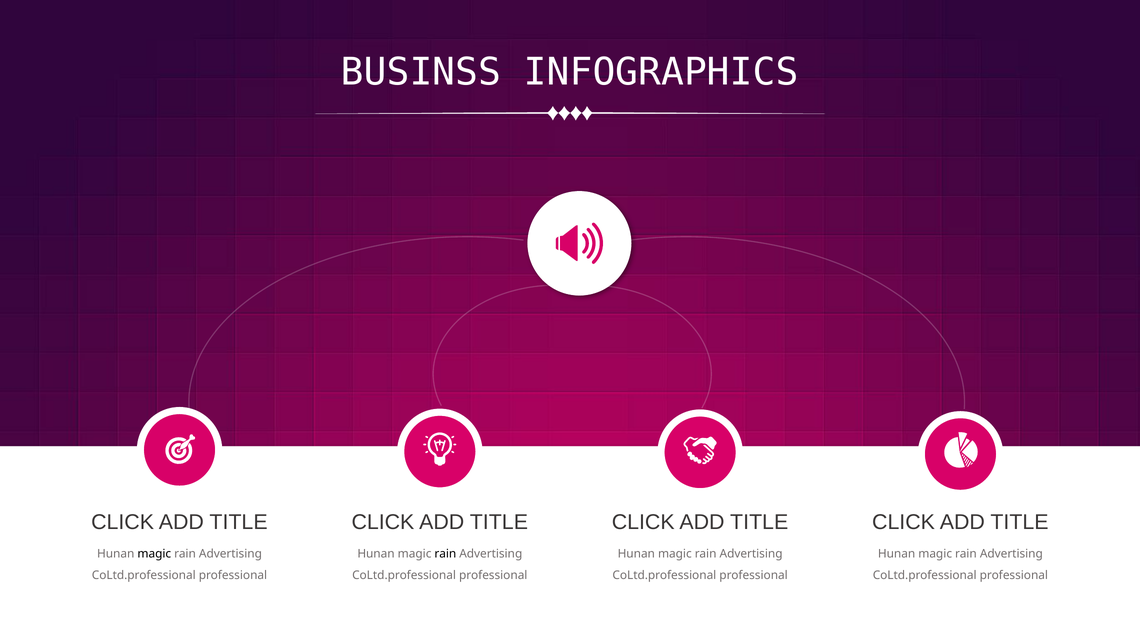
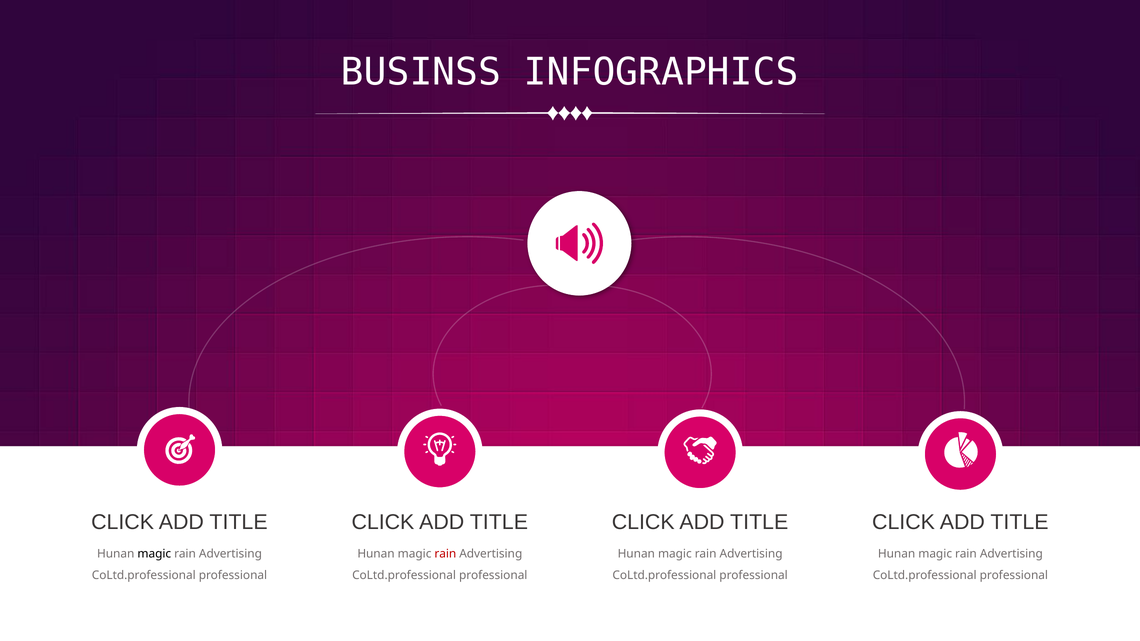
rain colour: black -> red (445, 554)
